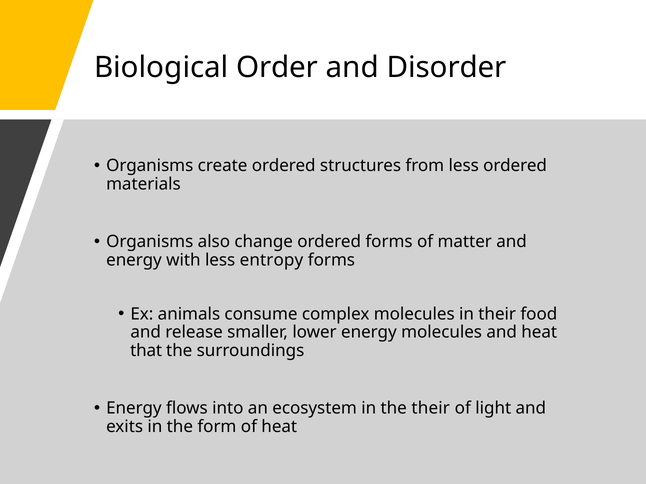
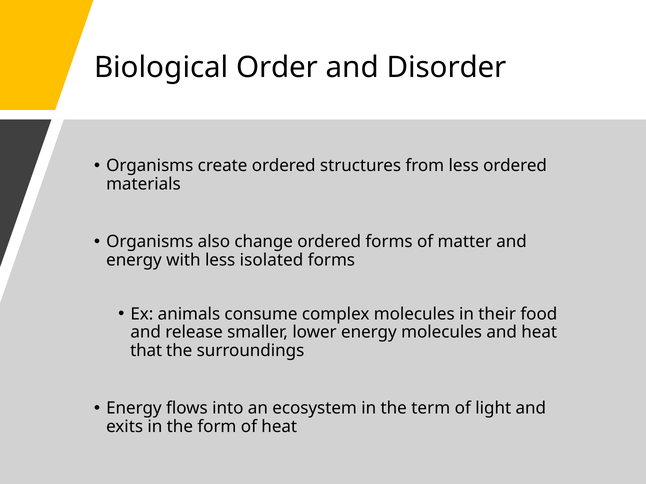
entropy: entropy -> isolated (271, 260)
the their: their -> term (431, 409)
